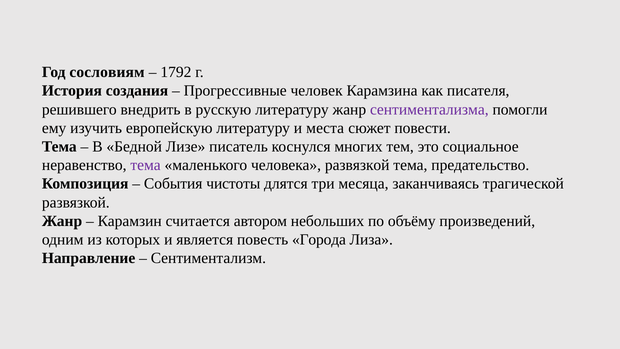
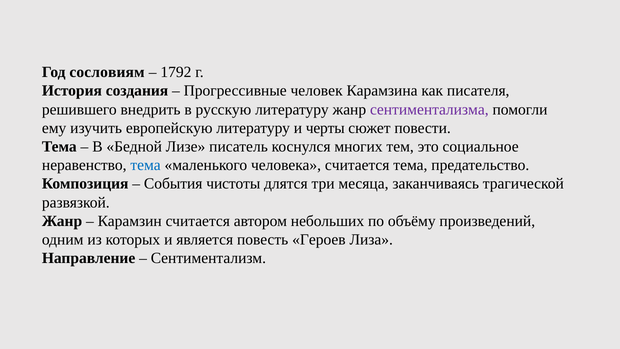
места: места -> черты (325, 128)
тема colour: purple -> blue (146, 165)
человека развязкой: развязкой -> считается (357, 165)
Города: Города -> Героев (319, 240)
